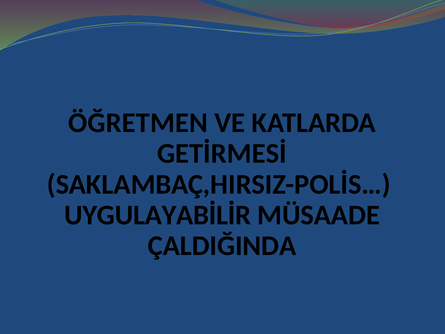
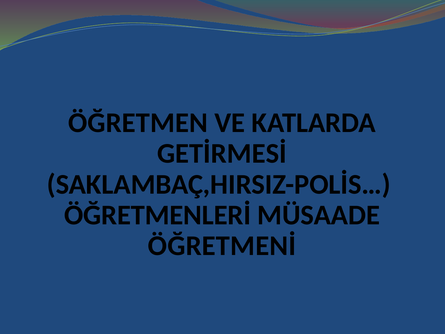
UYGULAYABİLİR: UYGULAYABİLİR -> ÖĞRETMENLERİ (158, 215)
ÇALDIĞINDA: ÇALDIĞINDA -> ÖĞRETMENİ (222, 246)
